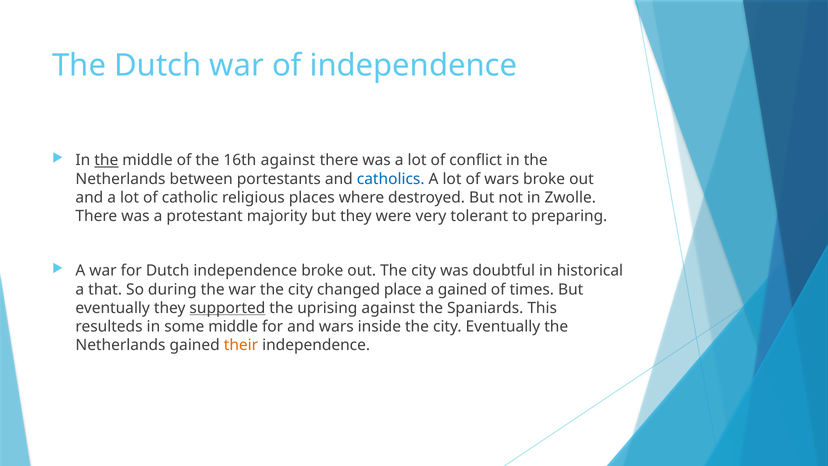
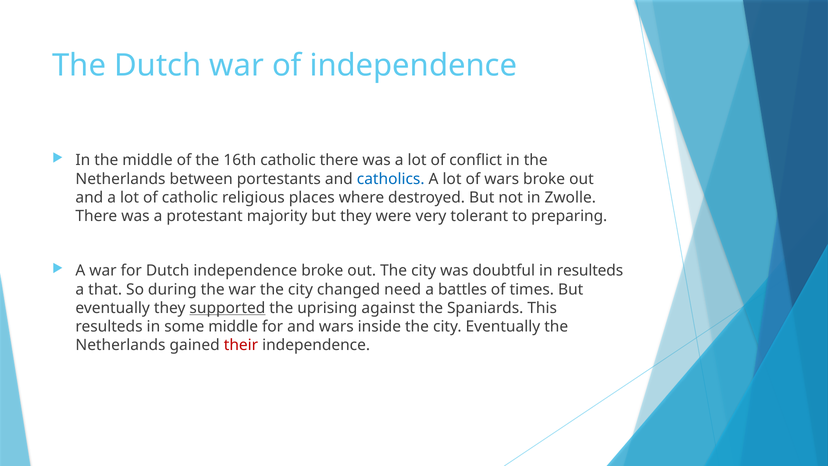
the underline: present -> none (106, 160)
16th against: against -> catholic (288, 160)
in historical: historical -> resulteds (590, 271)
place: place -> need (403, 289)
a gained: gained -> battles (463, 289)
their colour: orange -> red (241, 345)
